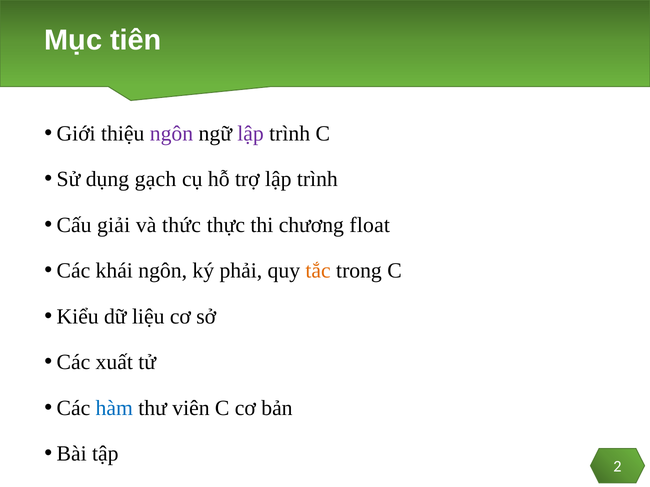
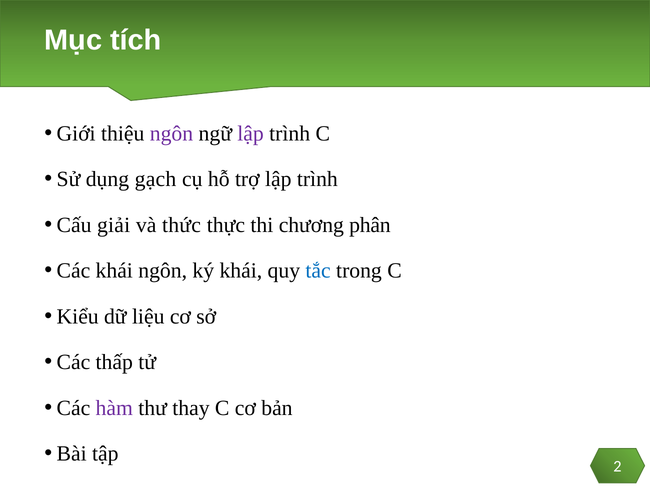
tiên: tiên -> tích (136, 40)
float: float -> phân (370, 225)
ký phải: phải -> khái (241, 271)
tắc colour: orange -> blue (318, 271)
xuất: xuất -> thấp (114, 363)
hàm colour: blue -> purple (114, 408)
viên: viên -> thay (191, 408)
